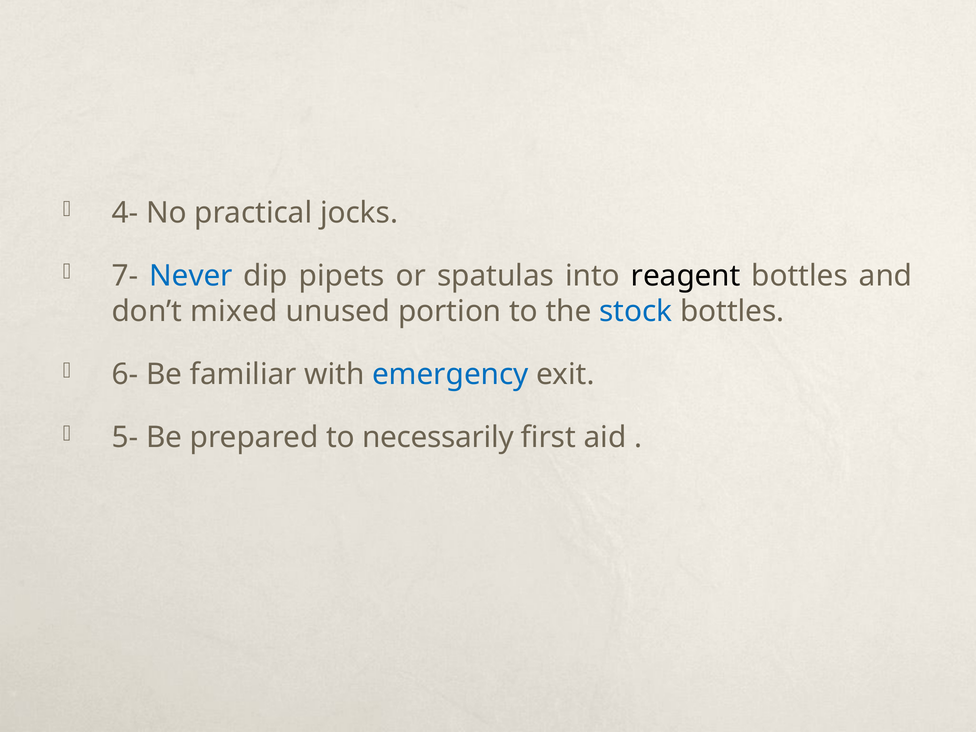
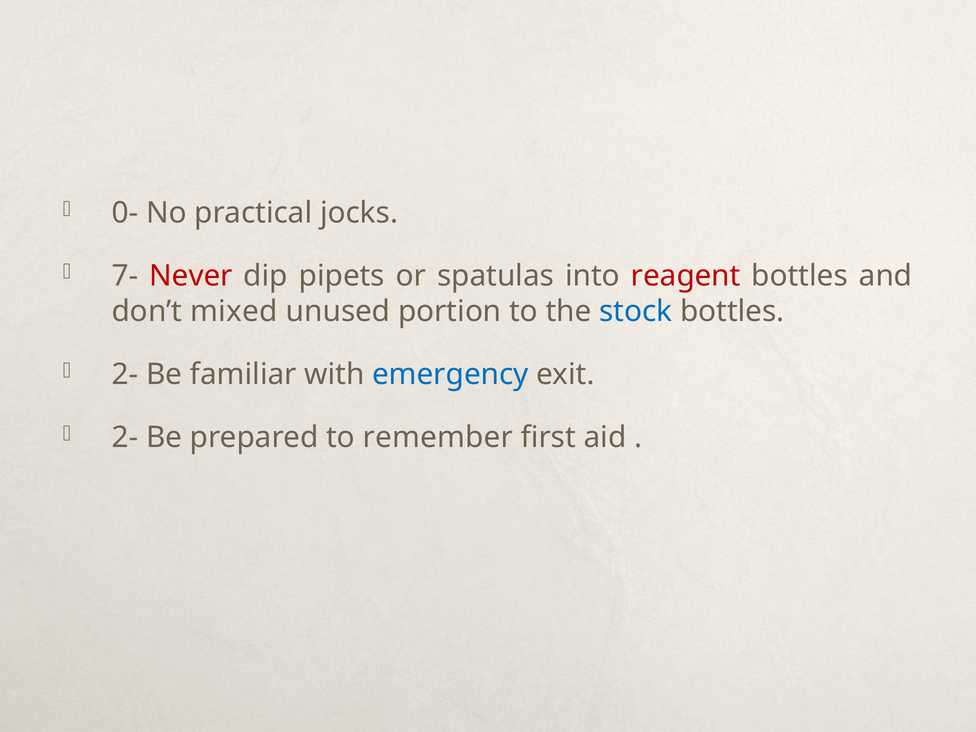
4-: 4- -> 0- (125, 213)
Never colour: blue -> red (191, 276)
reagent colour: black -> red (686, 276)
6-: 6- -> 2- (125, 374)
5-: 5- -> 2- (125, 437)
necessarily: necessarily -> remember (438, 437)
